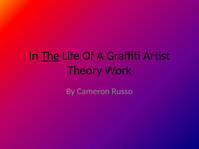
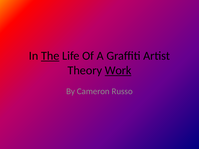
Work underline: none -> present (118, 71)
